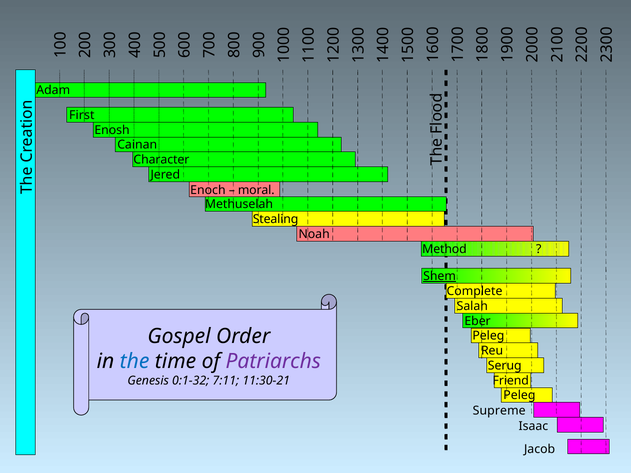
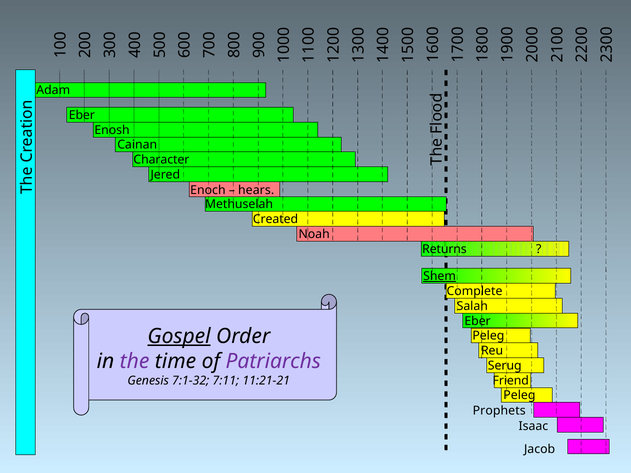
First: First -> Eber (82, 115)
moral: moral -> hears (256, 190)
Stealing: Stealing -> Created (276, 219)
Method: Method -> Returns (444, 249)
Gospel underline: none -> present (179, 336)
the colour: blue -> purple (135, 362)
0:1-32: 0:1-32 -> 7:1-32 (191, 381)
11:30-21: 11:30-21 -> 11:21-21 (266, 381)
Supreme: Supreme -> Prophets (499, 411)
